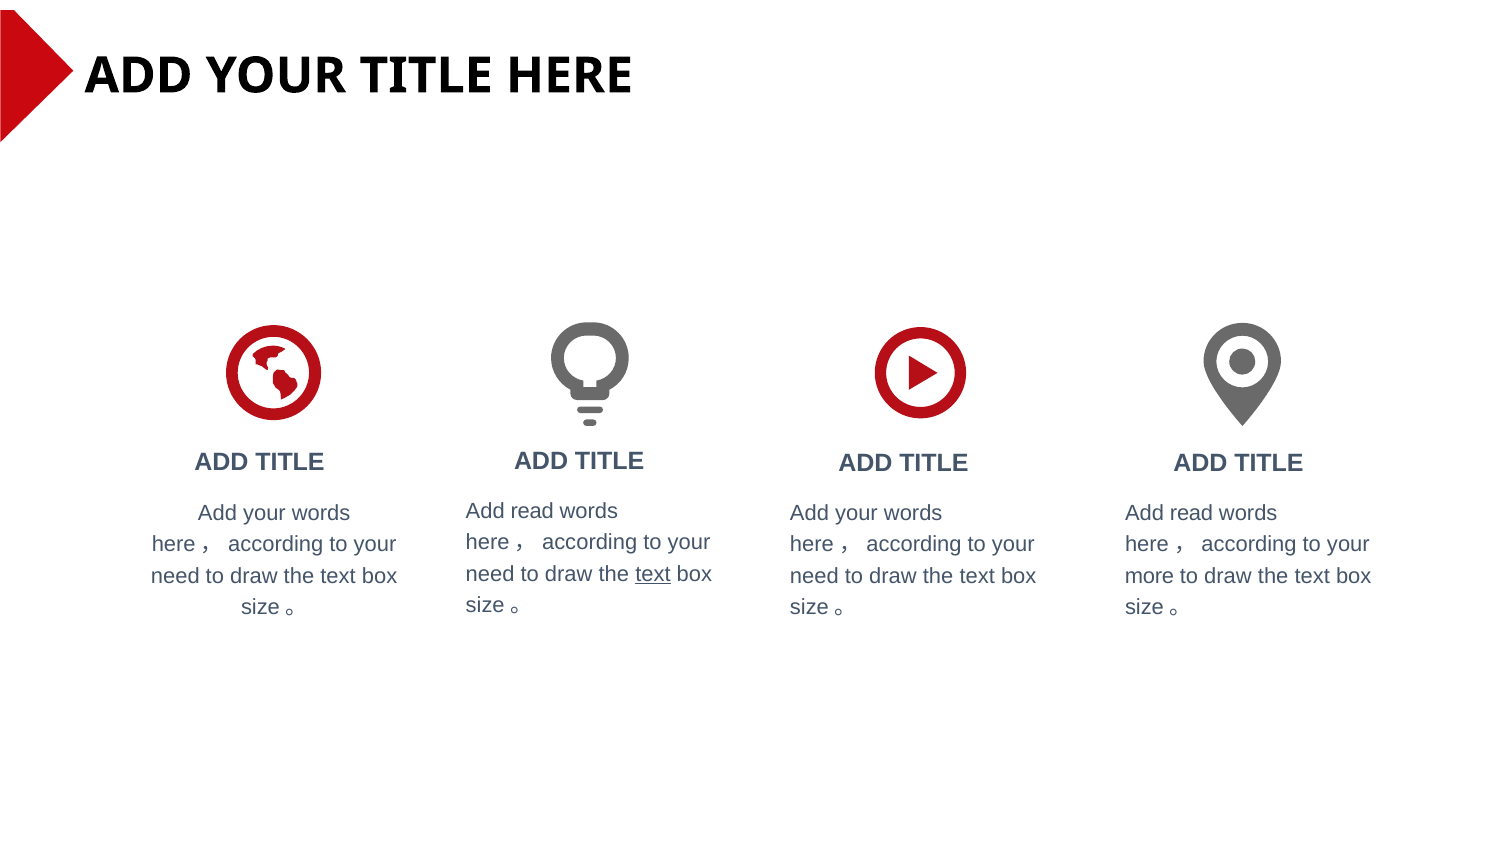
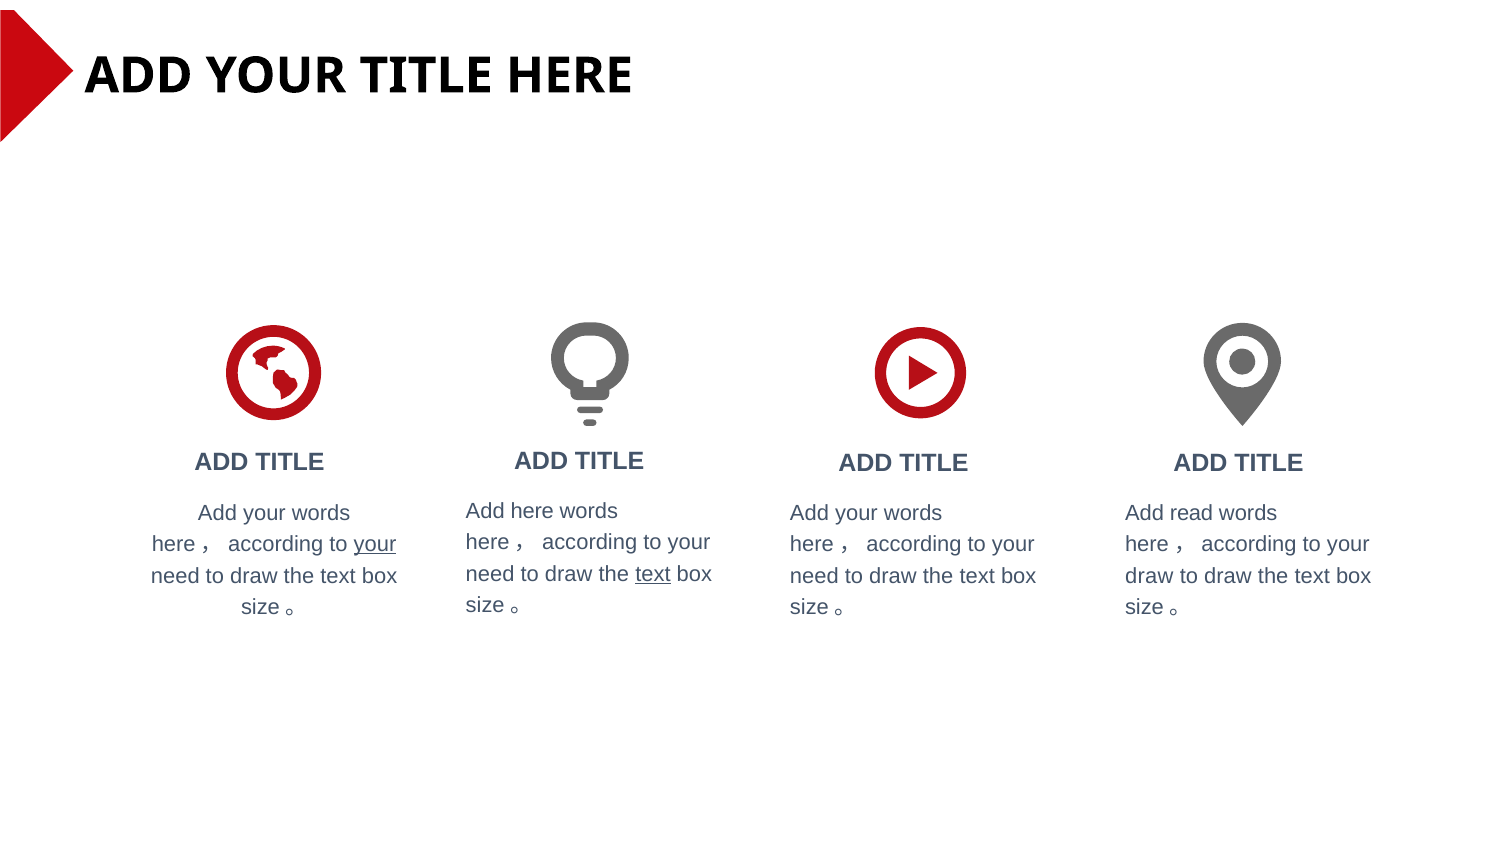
read: read -> here (532, 511)
your underline: none -> present (375, 545)
more: more -> draw (1149, 576)
